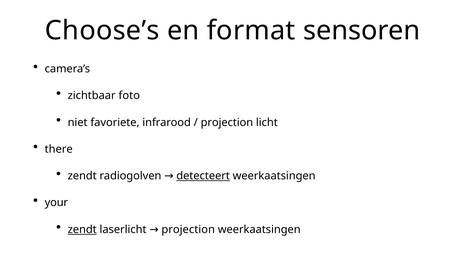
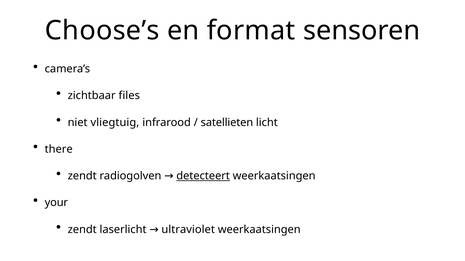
foto: foto -> files (129, 96)
favoriete: favoriete -> vliegtuig (115, 123)
projection: projection -> satellieten (227, 123)
zendt underline: present -> none (82, 230)
laserlicht projection: projection -> ultraviolet (188, 230)
